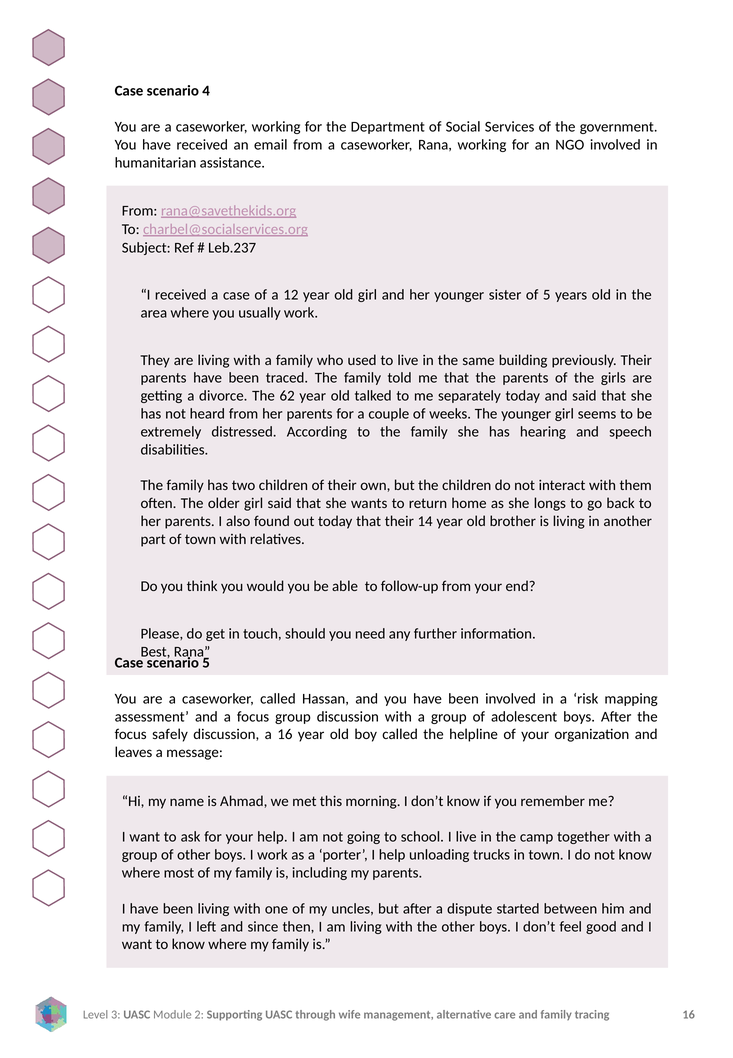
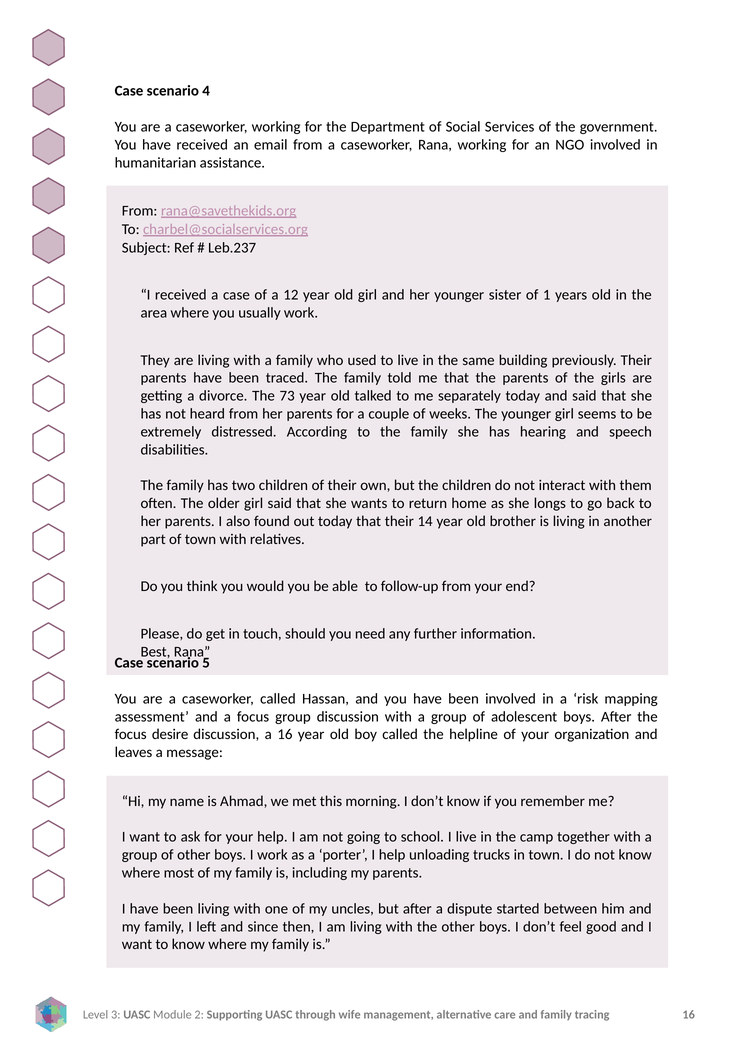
of 5: 5 -> 1 (547, 295)
62: 62 -> 73 (287, 396)
safely: safely -> desire (170, 735)
